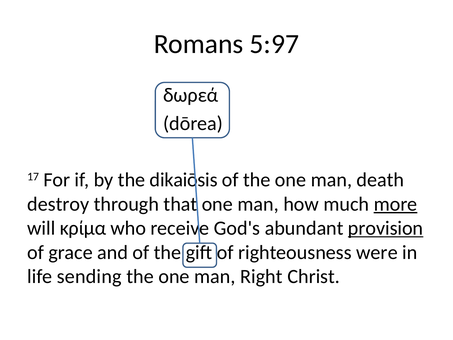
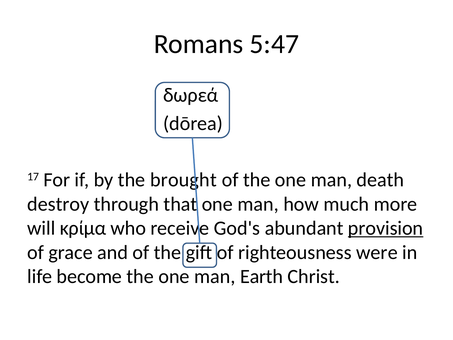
5:97: 5:97 -> 5:47 (274, 44)
dikaiōsis: dikaiōsis -> brought (183, 180)
more underline: present -> none (396, 204)
sending: sending -> become (89, 276)
Right: Right -> Earth (262, 276)
